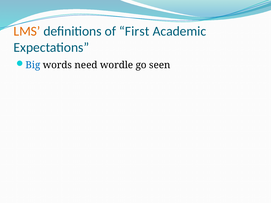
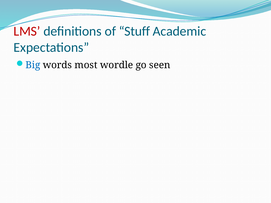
LMS colour: orange -> red (27, 31)
First: First -> Stuff (134, 31)
need: need -> most (86, 65)
